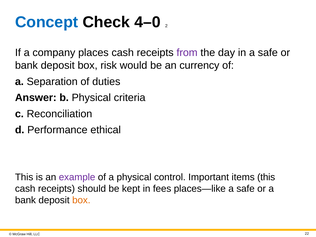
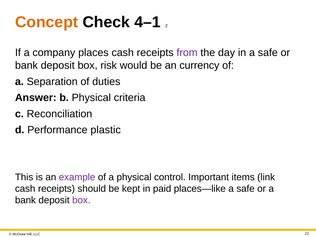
Concept colour: blue -> orange (47, 22)
4–0: 4–0 -> 4–1 (147, 22)
ethical: ethical -> plastic (106, 130)
items this: this -> link (266, 177)
fees: fees -> paid (162, 189)
box colour: orange -> purple (81, 200)
